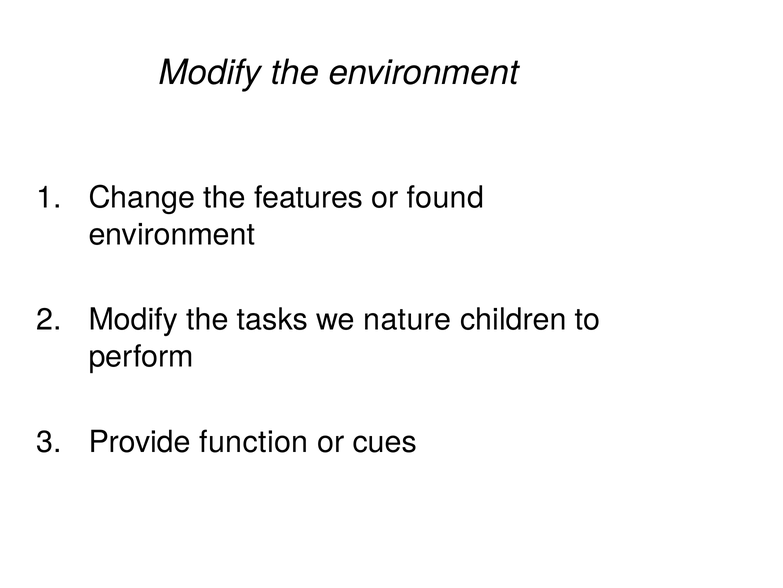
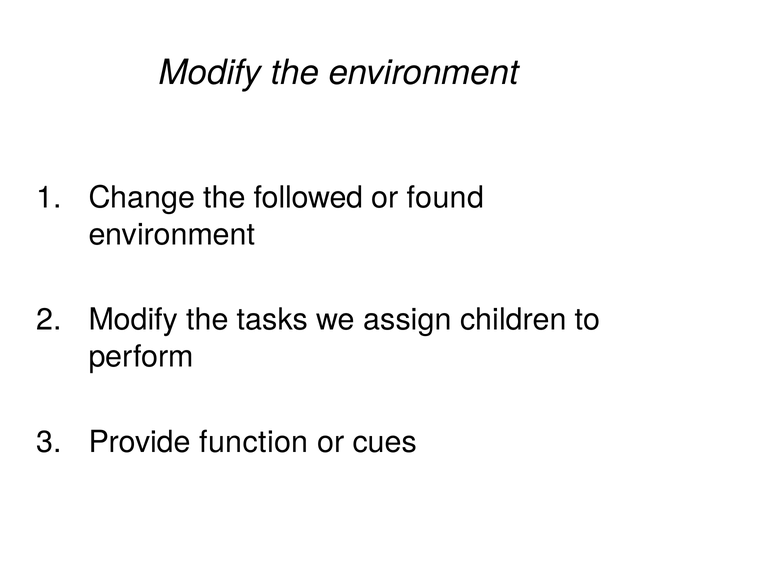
features: features -> followed (309, 198)
nature: nature -> assign (407, 320)
